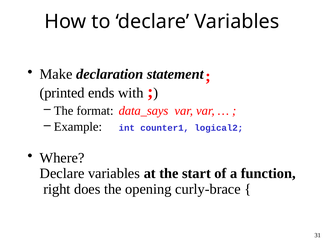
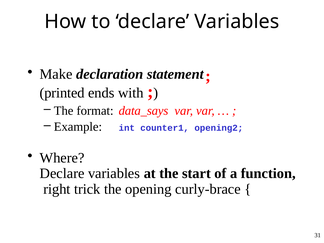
logical2: logical2 -> opening2 (219, 128)
does: does -> trick (87, 189)
